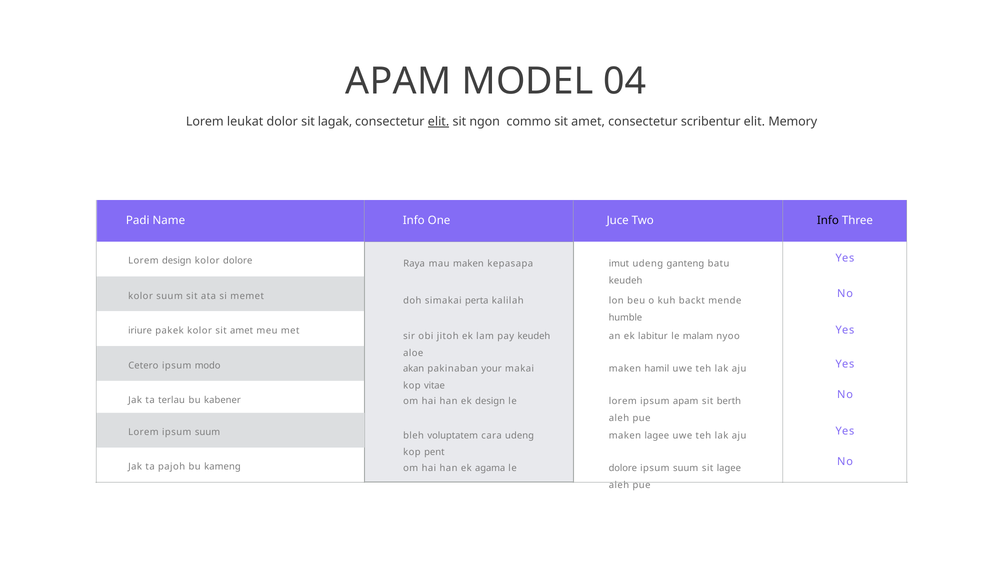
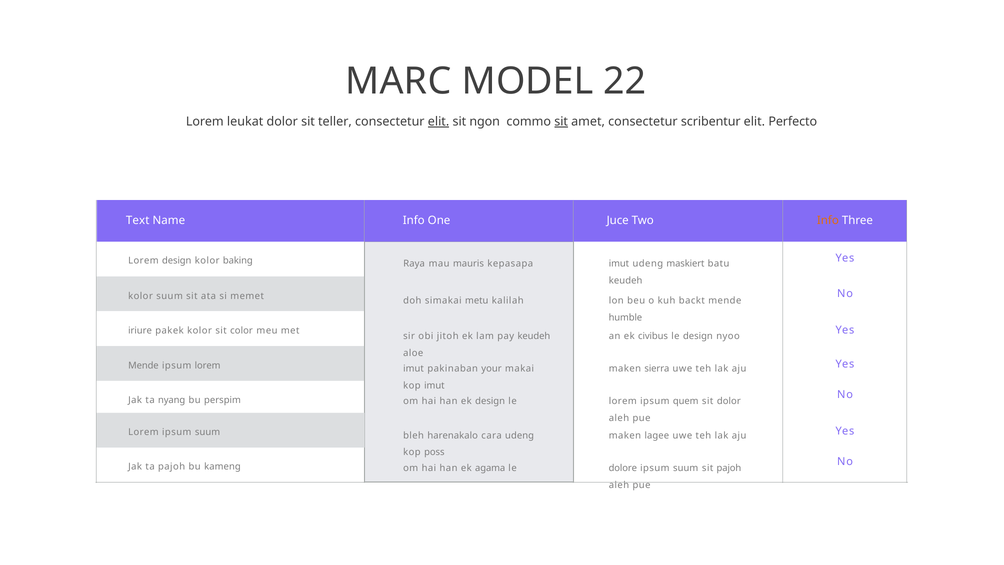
APAM: APAM -> MARC (398, 81)
04: 04 -> 22 (625, 81)
lagak: lagak -> teller (335, 121)
sit underline: none -> present (561, 121)
Memory: Memory -> Perfecto (793, 121)
Padi: Padi -> Text (138, 221)
Info colour: black -> orange (828, 221)
kolor dolore: dolore -> baking (238, 260)
mau maken: maken -> mauris (468, 264)
ganteng: ganteng -> maskiert (685, 264)
perta: perta -> metu (477, 300)
kolor sit amet: amet -> color (242, 331)
labitur: labitur -> civibus (653, 336)
le malam: malam -> design (698, 336)
Cetero: Cetero -> Mende (143, 365)
ipsum modo: modo -> lorem (208, 365)
akan: akan -> imut (414, 369)
hamil: hamil -> sierra (657, 369)
kop vitae: vitae -> imut (434, 386)
terlau: terlau -> nyang (172, 400)
kabener: kabener -> perspim (223, 400)
ipsum apam: apam -> quem (686, 401)
sit berth: berth -> dolor (729, 401)
voluptatem: voluptatem -> harenakalo (453, 435)
pent: pent -> poss (434, 452)
sit lagee: lagee -> pajoh (729, 468)
